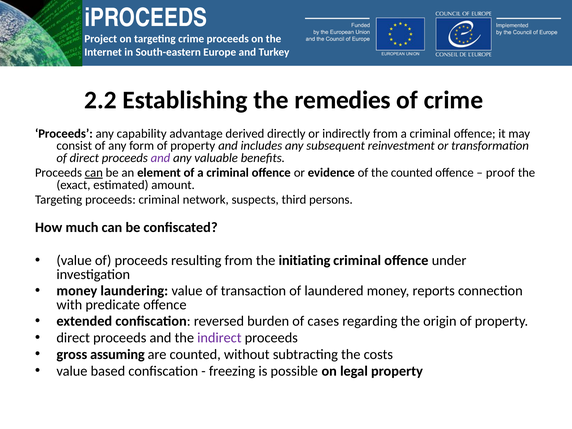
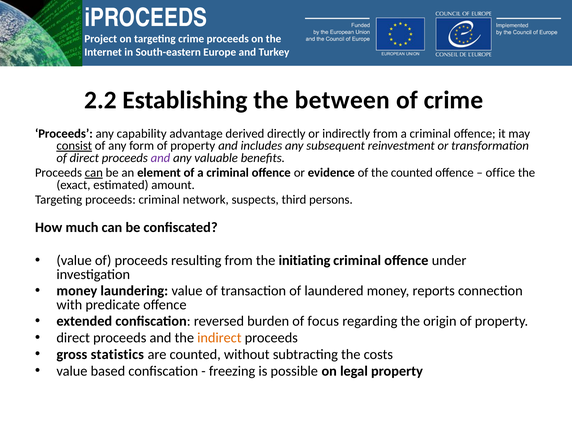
remedies: remedies -> between (342, 100)
consist underline: none -> present (74, 146)
proof: proof -> office (500, 173)
cases: cases -> focus (323, 321)
indirect colour: purple -> orange (219, 338)
assuming: assuming -> statistics (117, 354)
